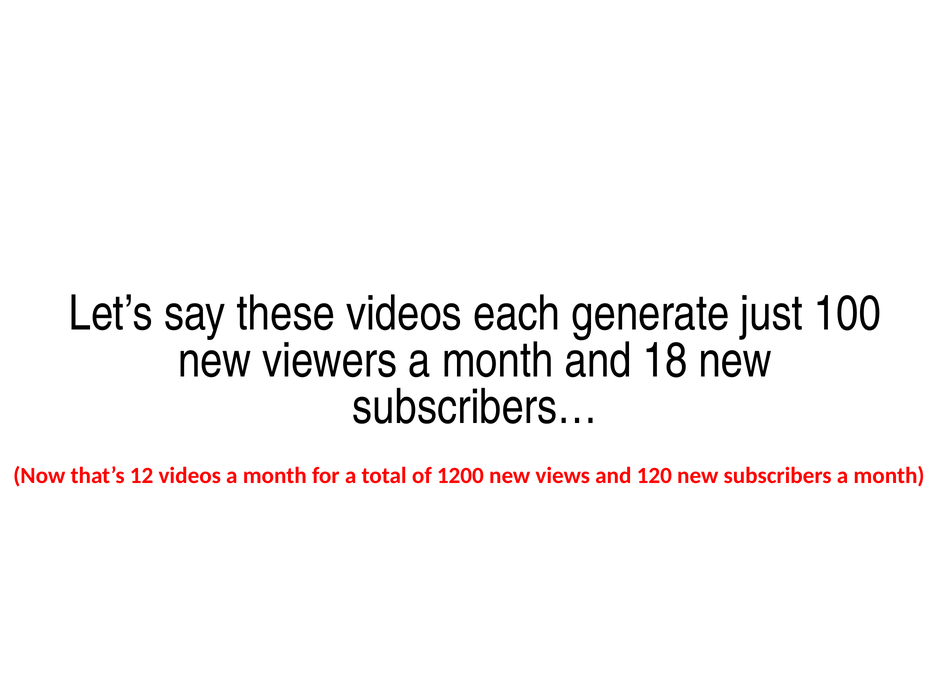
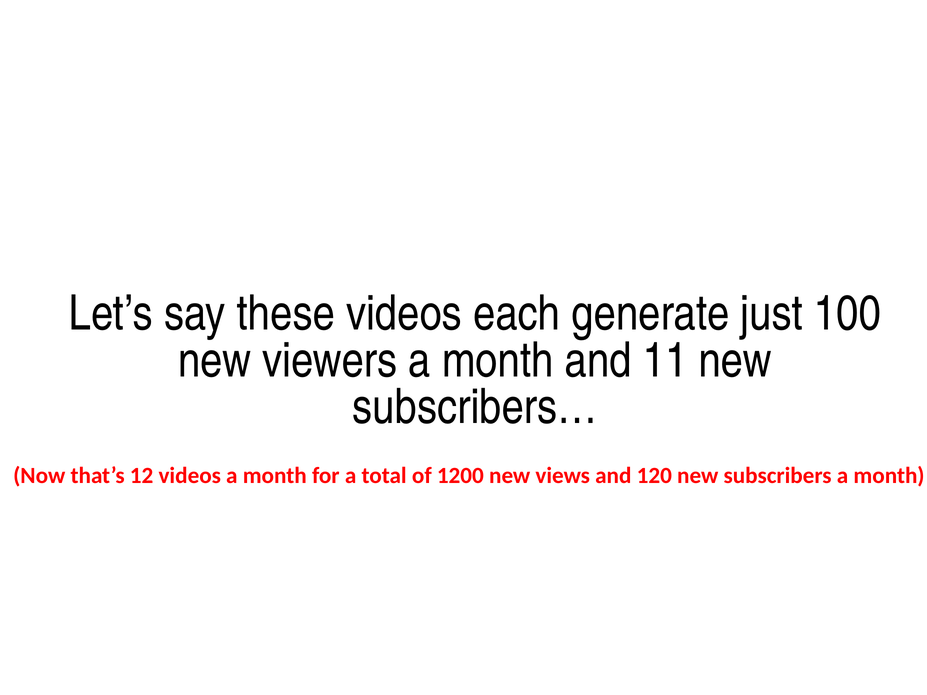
18: 18 -> 11 (665, 360)
